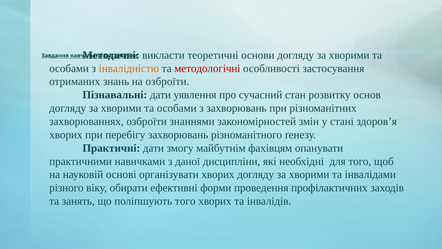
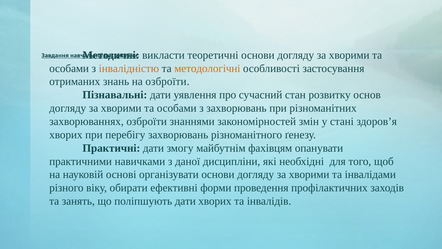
методологічні colour: red -> orange (207, 68)
організувати хворих: хворих -> основи (218, 174)
поліпшують того: того -> дати (185, 201)
